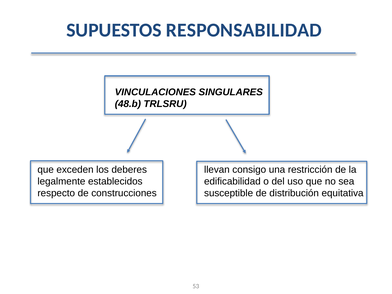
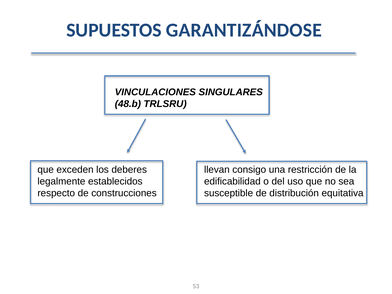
RESPONSABILIDAD: RESPONSABILIDAD -> GARANTIZÁNDOSE (244, 30)
